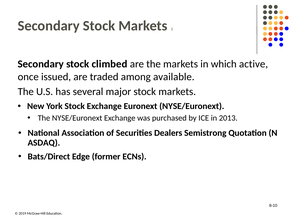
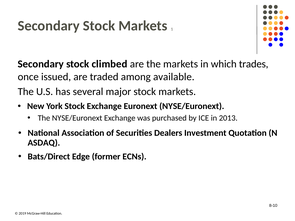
active: active -> trades (254, 64)
Semistrong: Semistrong -> Investment (205, 133)
